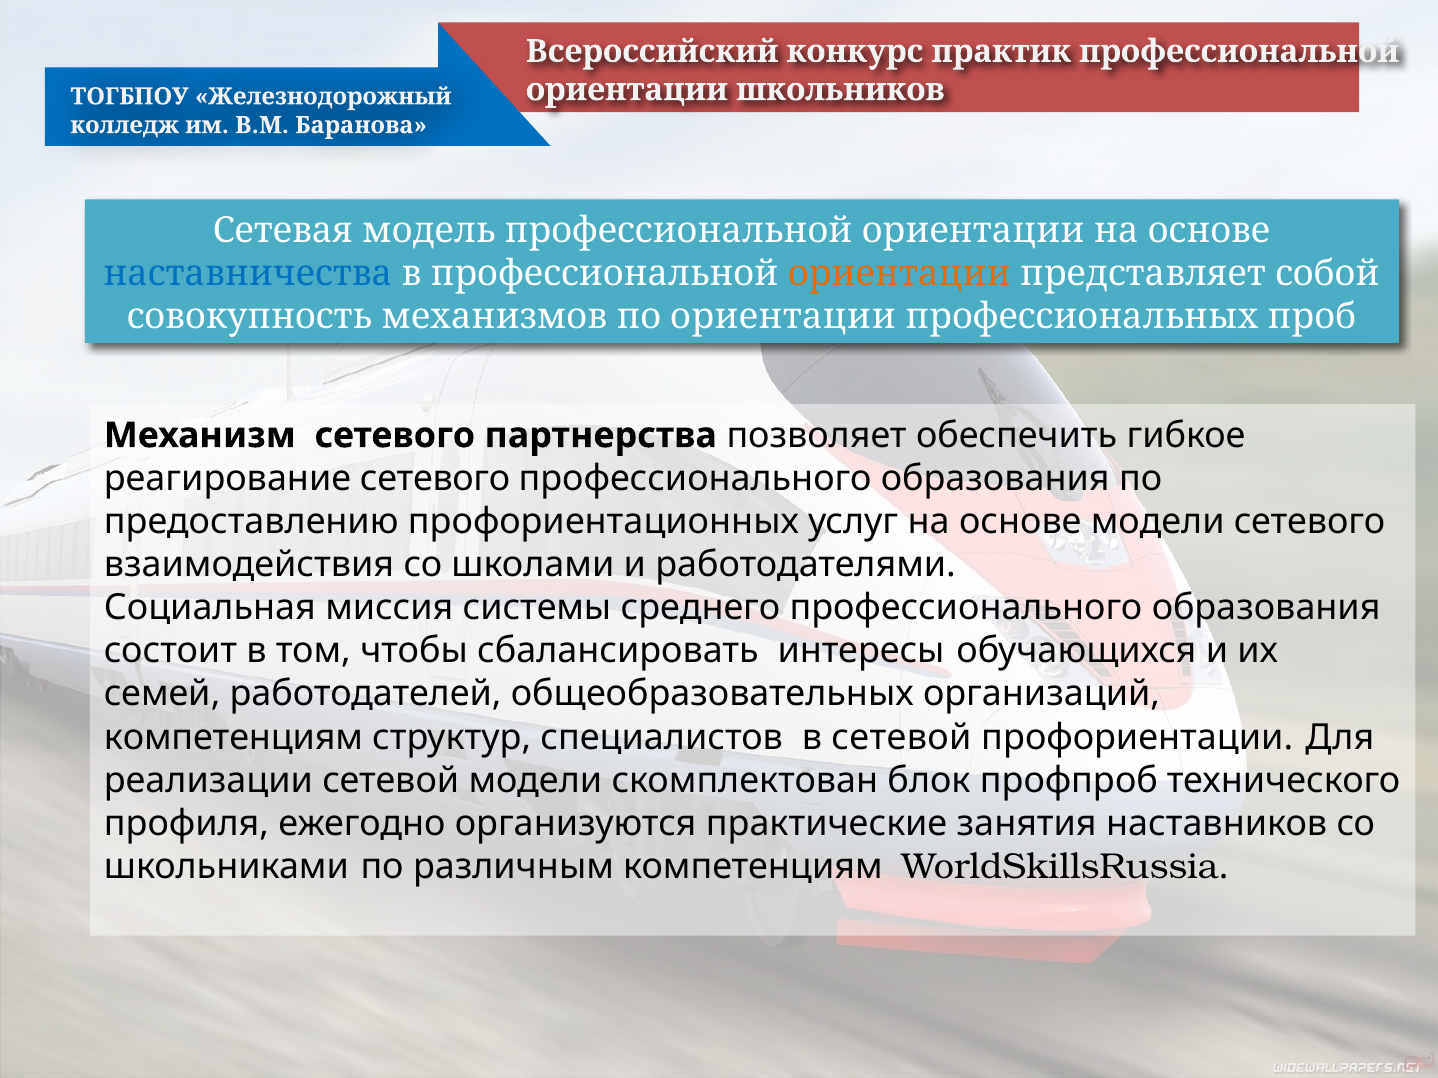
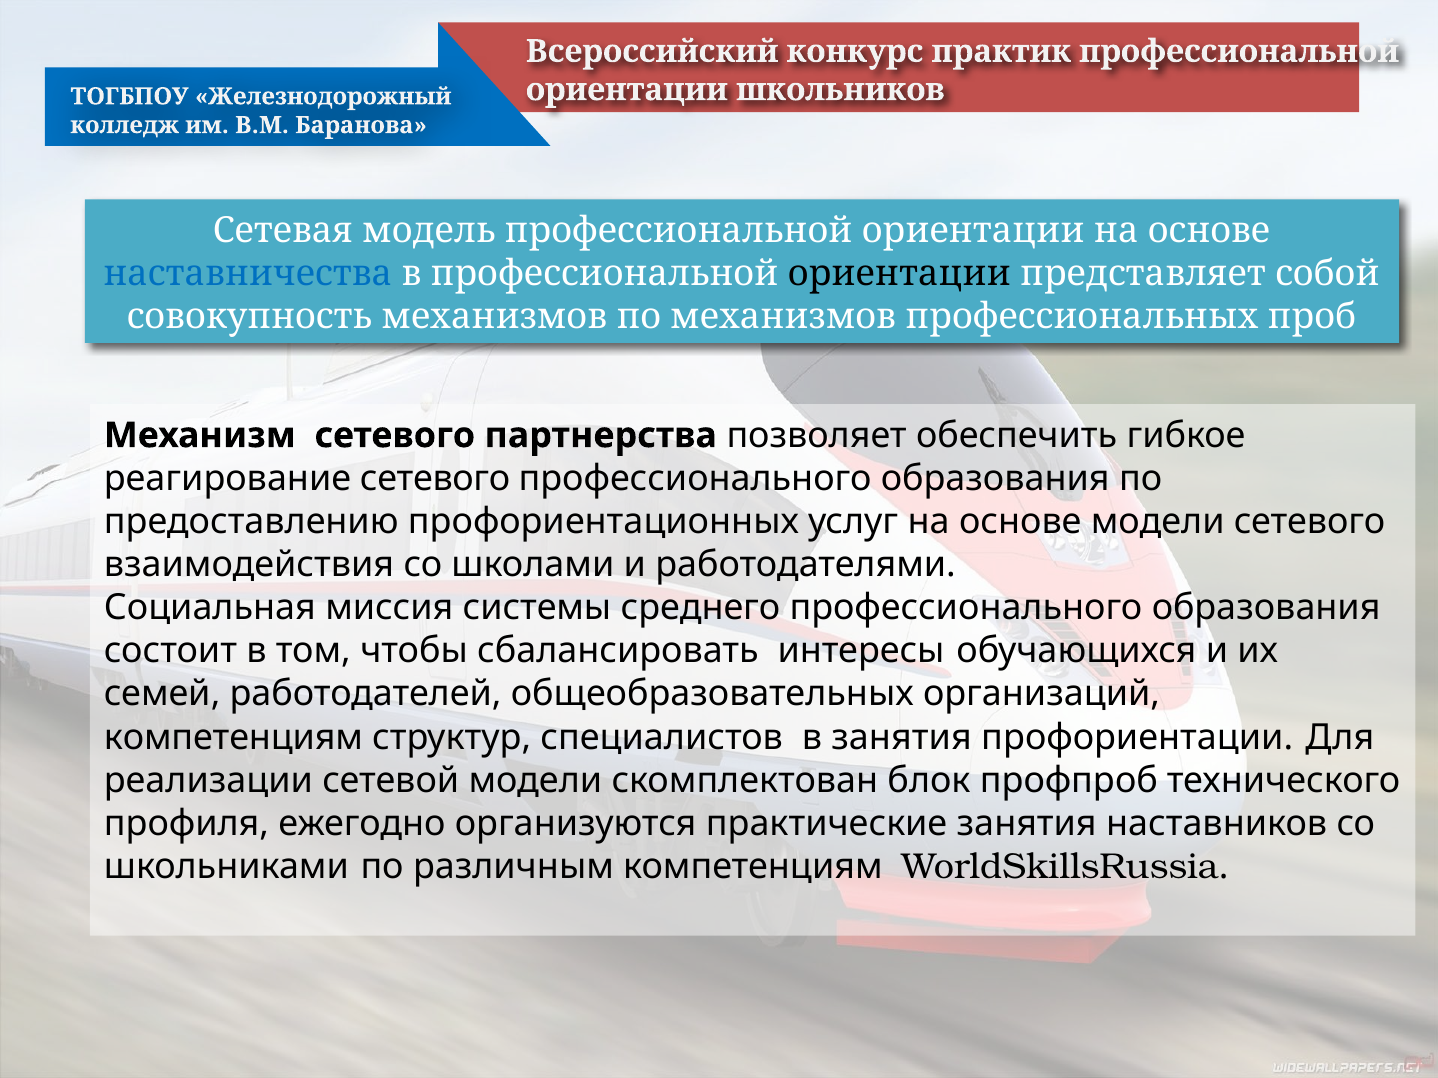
ориентации colour: orange -> black (899, 274)
по ориентации: ориентации -> механизмов (783, 317)
в сетевой: сетевой -> занятия (902, 738)
